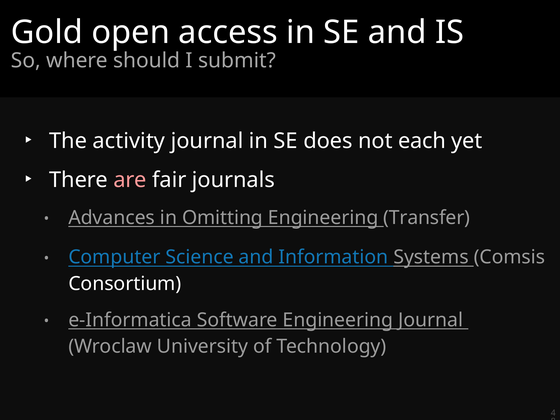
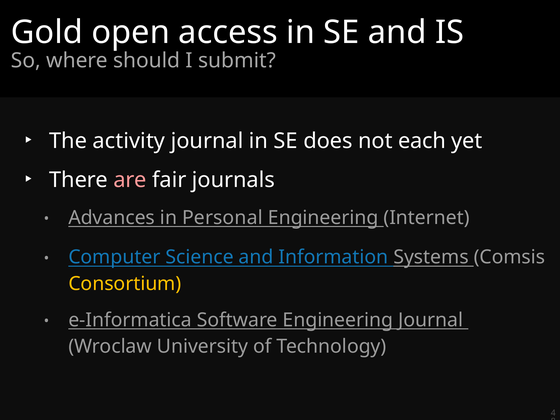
Omitting: Omitting -> Personal (222, 218)
Transfer: Transfer -> Internet (427, 218)
Consortium colour: white -> yellow (125, 284)
